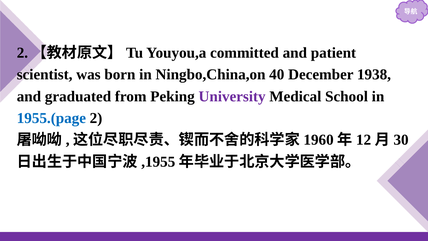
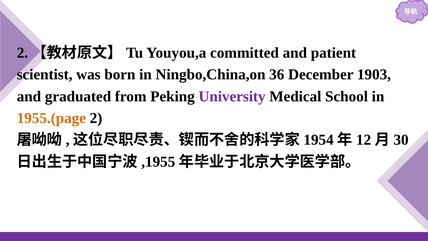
40: 40 -> 36 (277, 75)
1938: 1938 -> 1903 (374, 75)
1955.(page colour: blue -> orange (51, 118)
1960: 1960 -> 1954 (319, 140)
